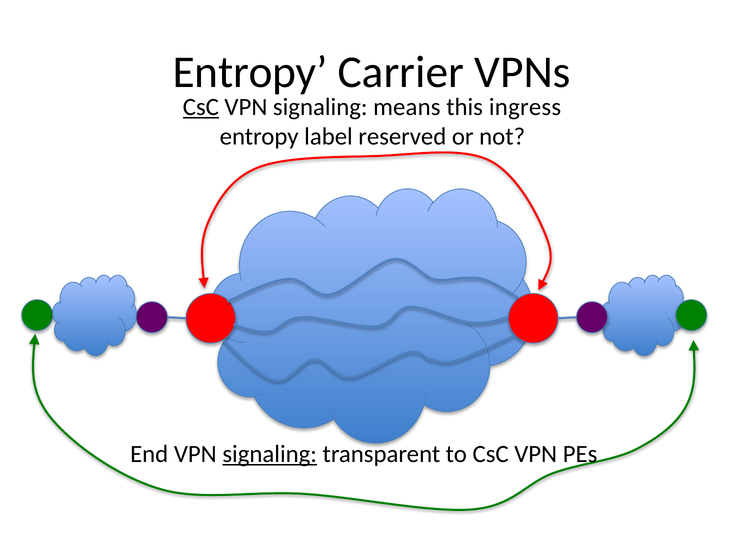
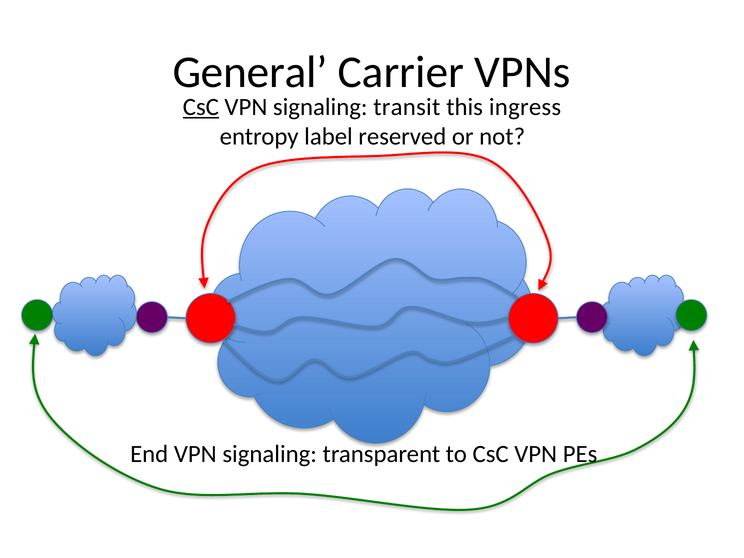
Entropy: Entropy -> General (250, 72)
means: means -> transit (407, 107)
signaling underline: present -> none (270, 454)
